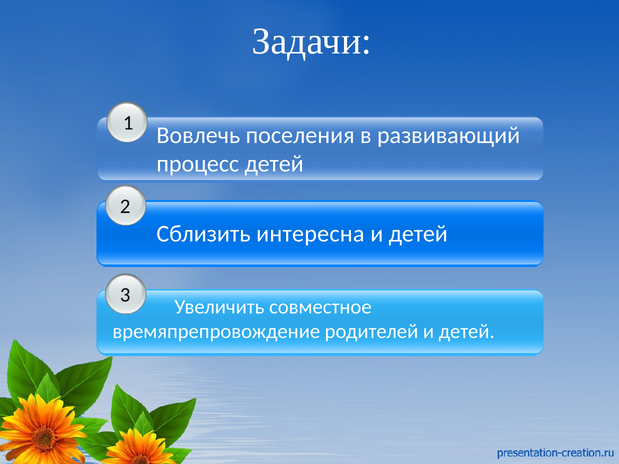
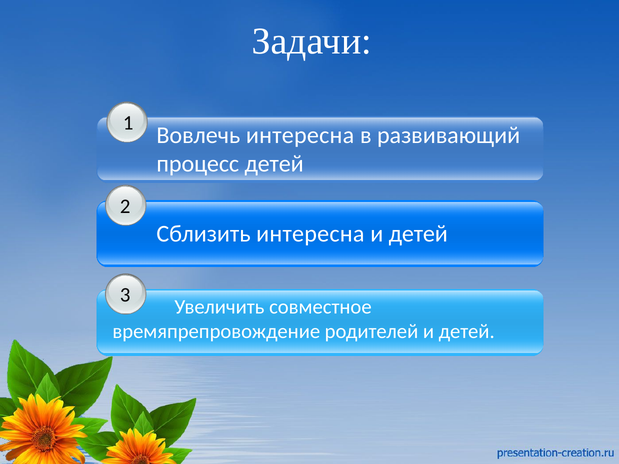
Вовлечь поселения: поселения -> интересна (300, 135)
